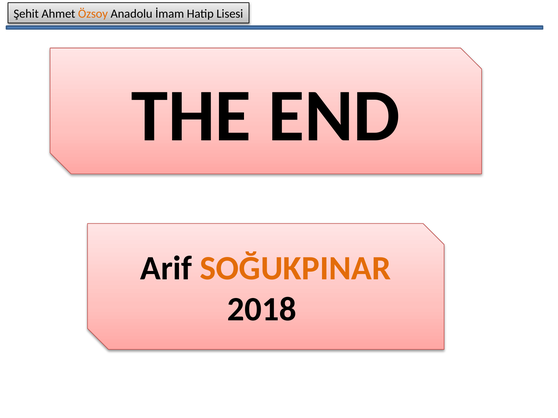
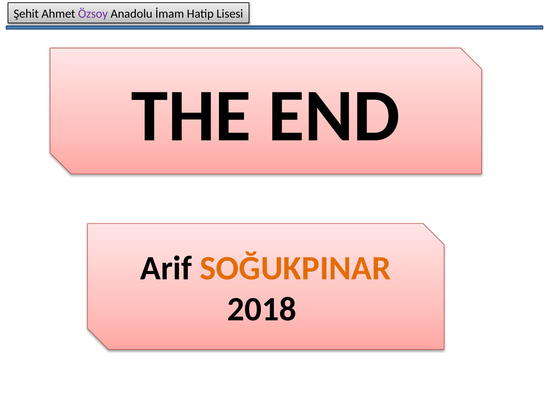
Özsoy colour: orange -> purple (93, 14)
